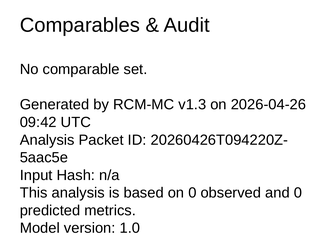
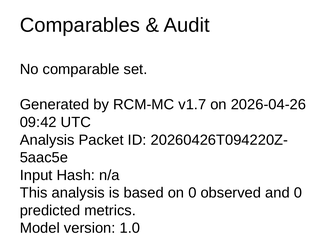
v1.3: v1.3 -> v1.7 (192, 105)
